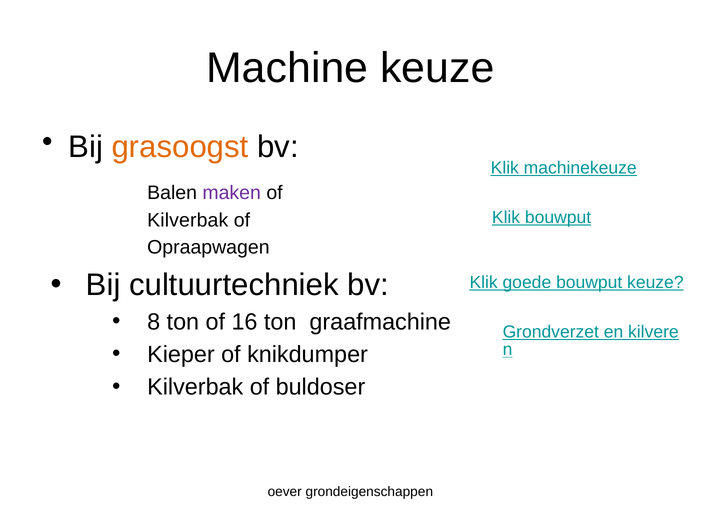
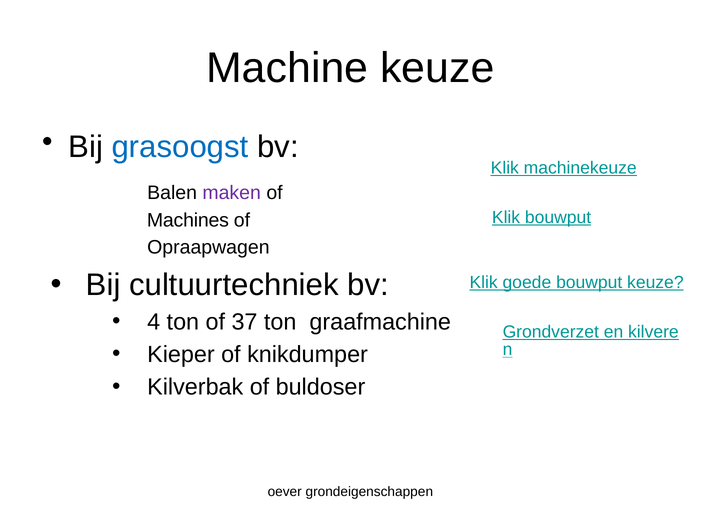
grasoogst colour: orange -> blue (180, 147)
Kilverbak: Kilverbak -> Machines (188, 220)
8: 8 -> 4 (154, 322)
16: 16 -> 37 (244, 322)
